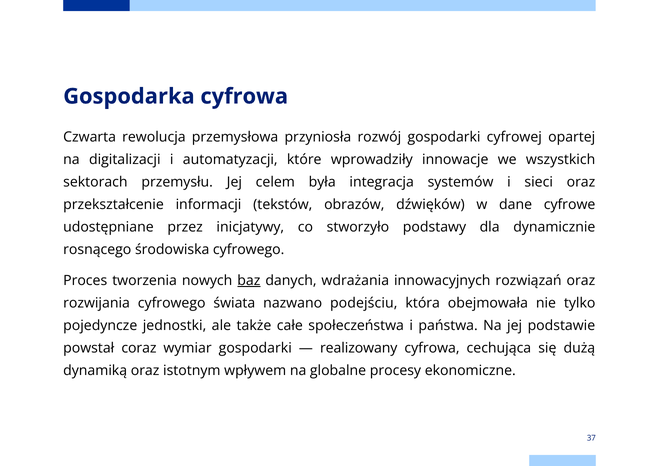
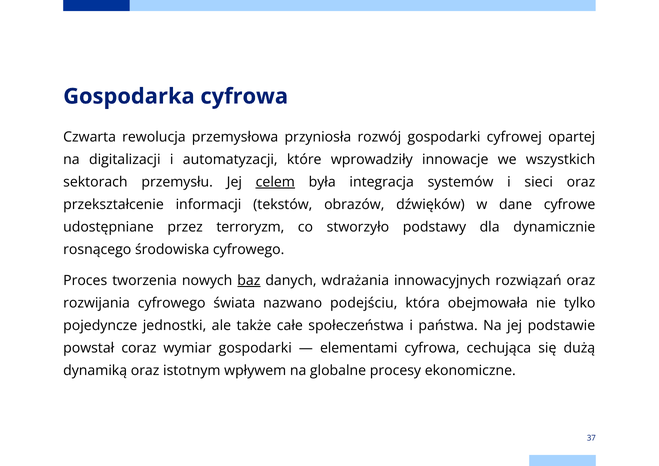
celem underline: none -> present (275, 182)
inicjatywy: inicjatywy -> terroryzm (250, 227)
realizowany: realizowany -> elementami (359, 348)
